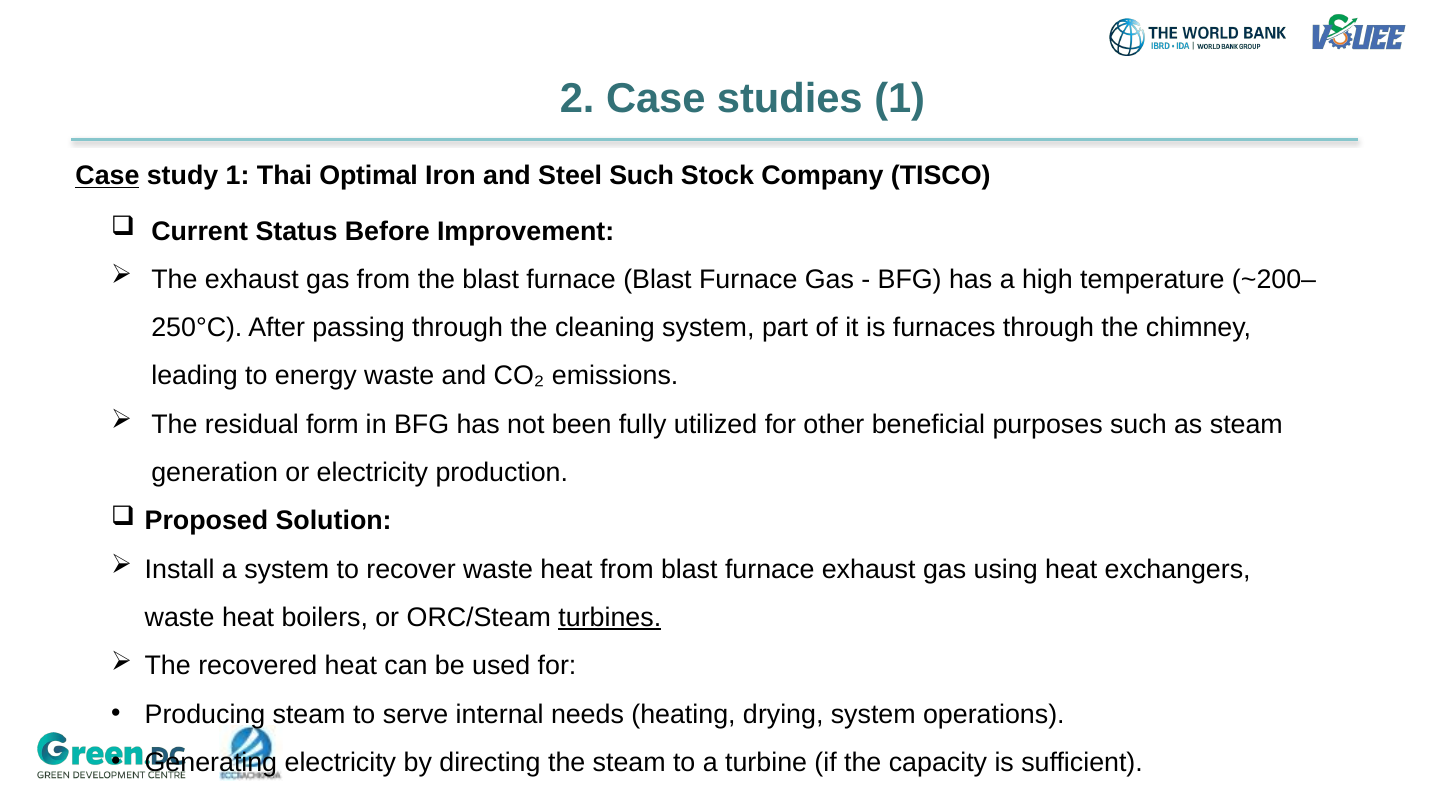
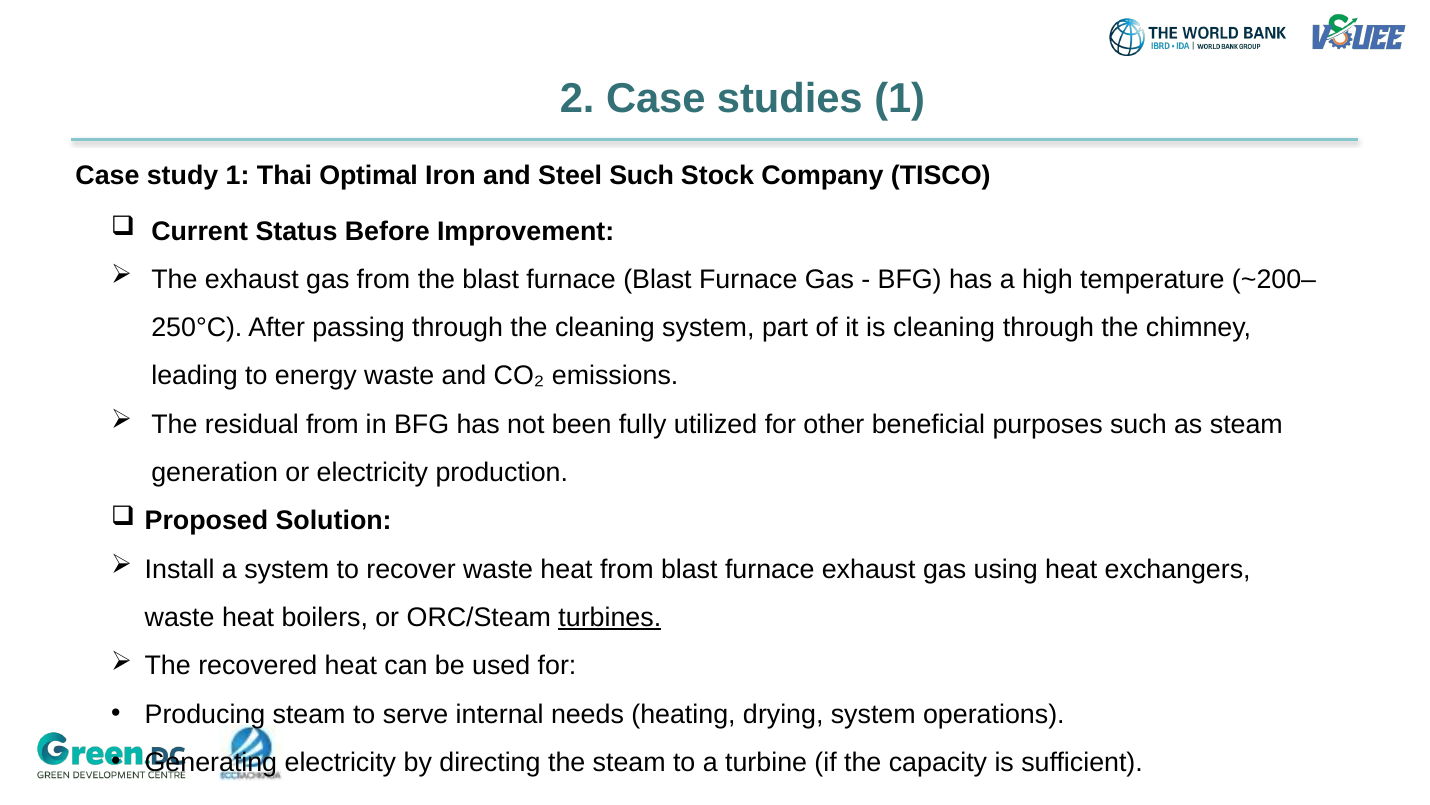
Case underline: present -> none (107, 176)
is furnaces: furnaces -> cleaning (944, 328)
residual form: form -> from (332, 424)
